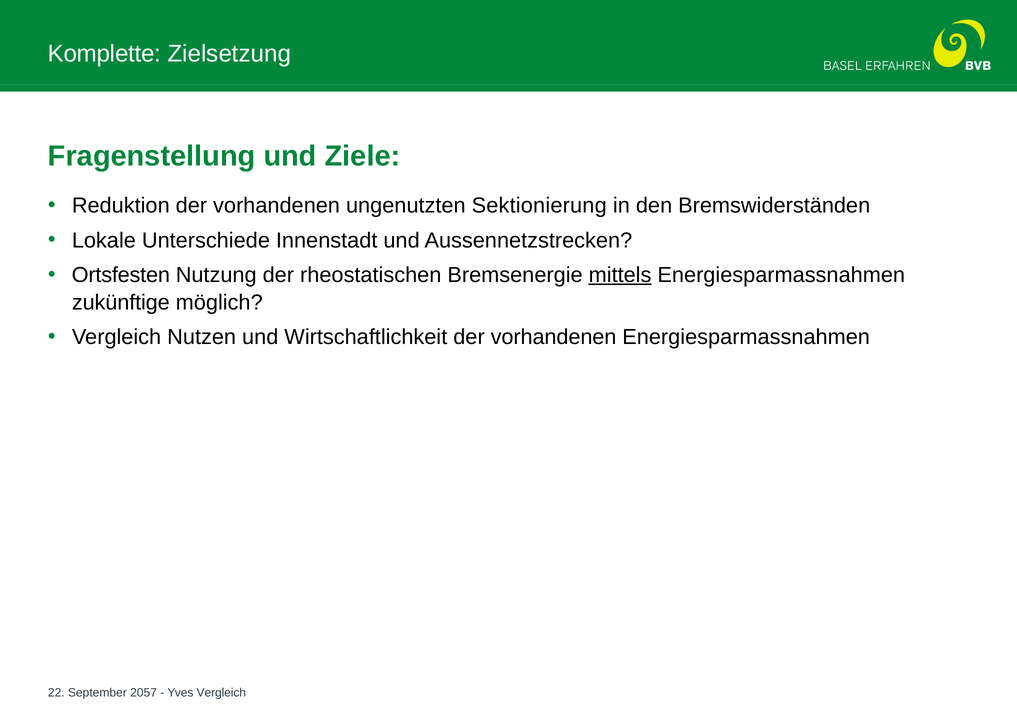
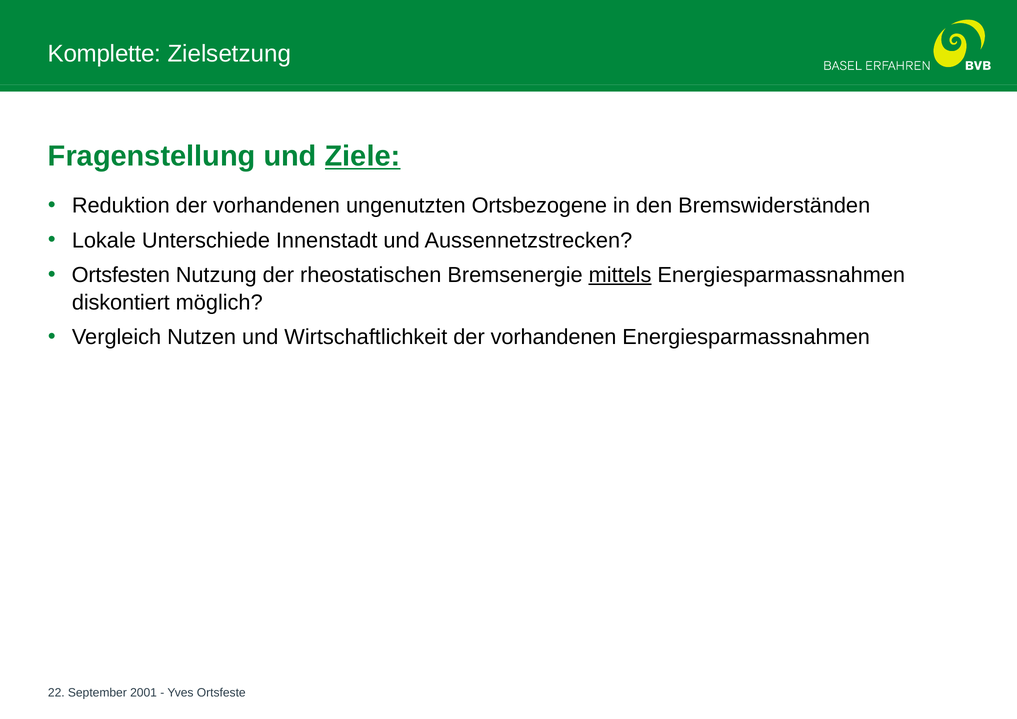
Ziele underline: none -> present (363, 156)
Sektionierung: Sektionierung -> Ortsbezogene (539, 206)
zukünftige: zukünftige -> diskontiert (121, 302)
2057: 2057 -> 2001 (144, 693)
Yves Vergleich: Vergleich -> Ortsfeste (221, 693)
